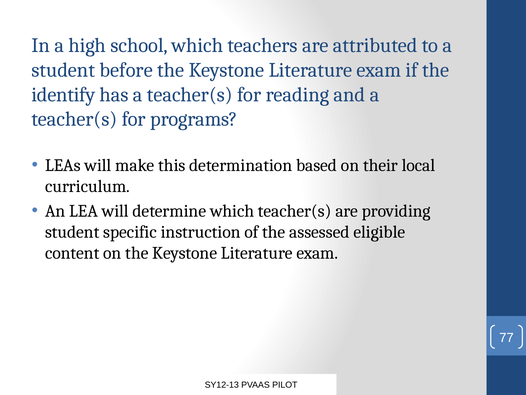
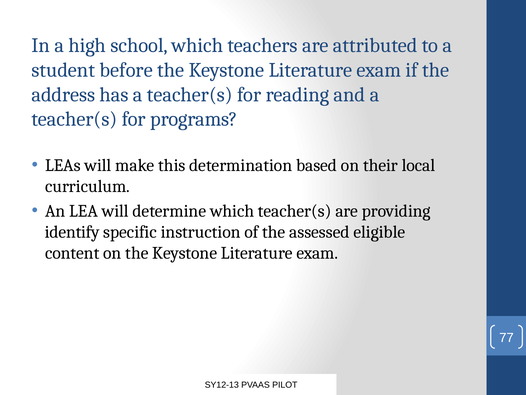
identify: identify -> address (63, 94)
student: student -> identify (72, 232)
